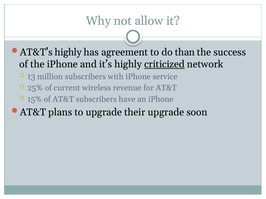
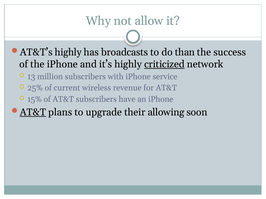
agreement: agreement -> broadcasts (125, 52)
AT&T underline: none -> present (33, 113)
their upgrade: upgrade -> allowing (166, 113)
